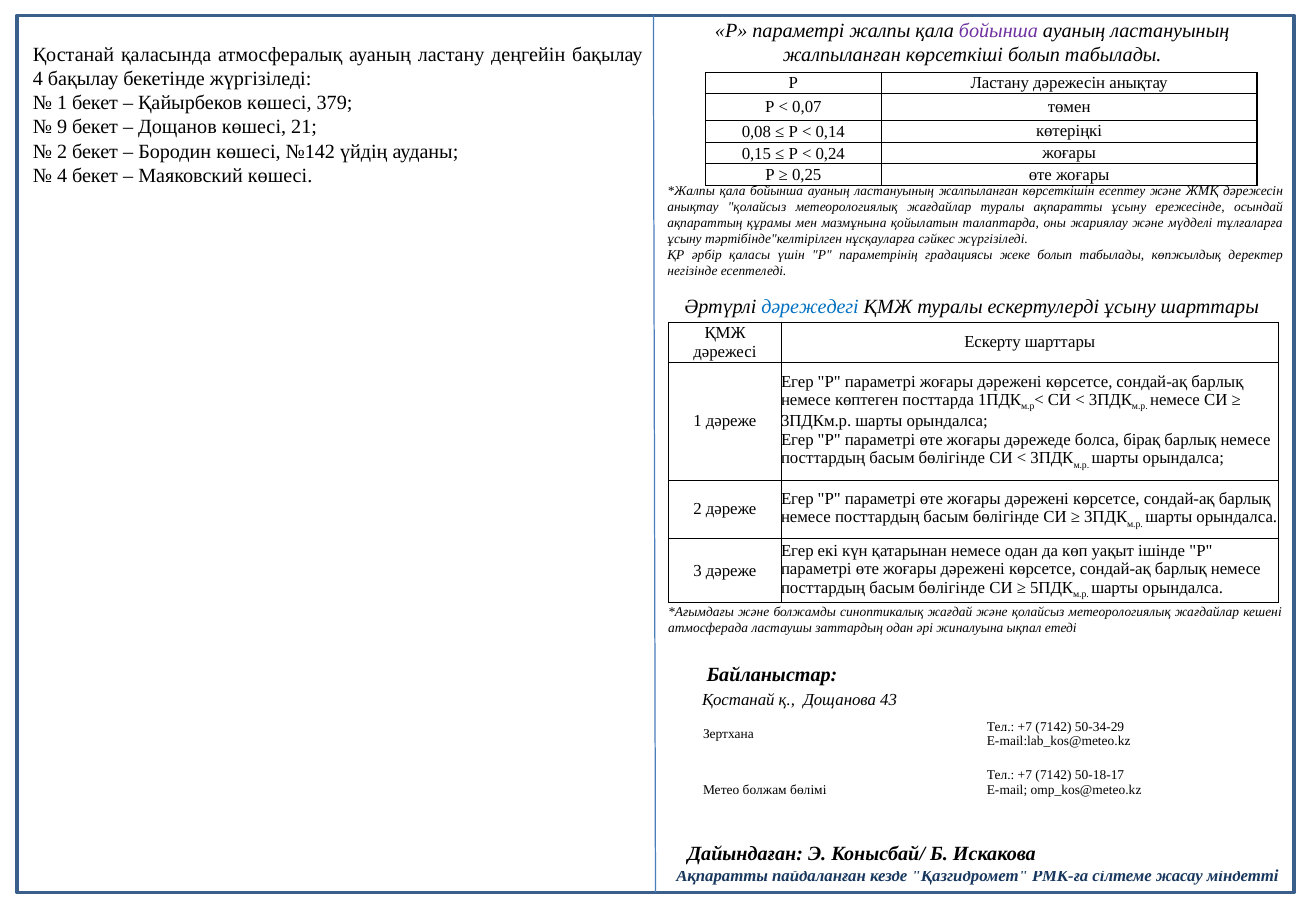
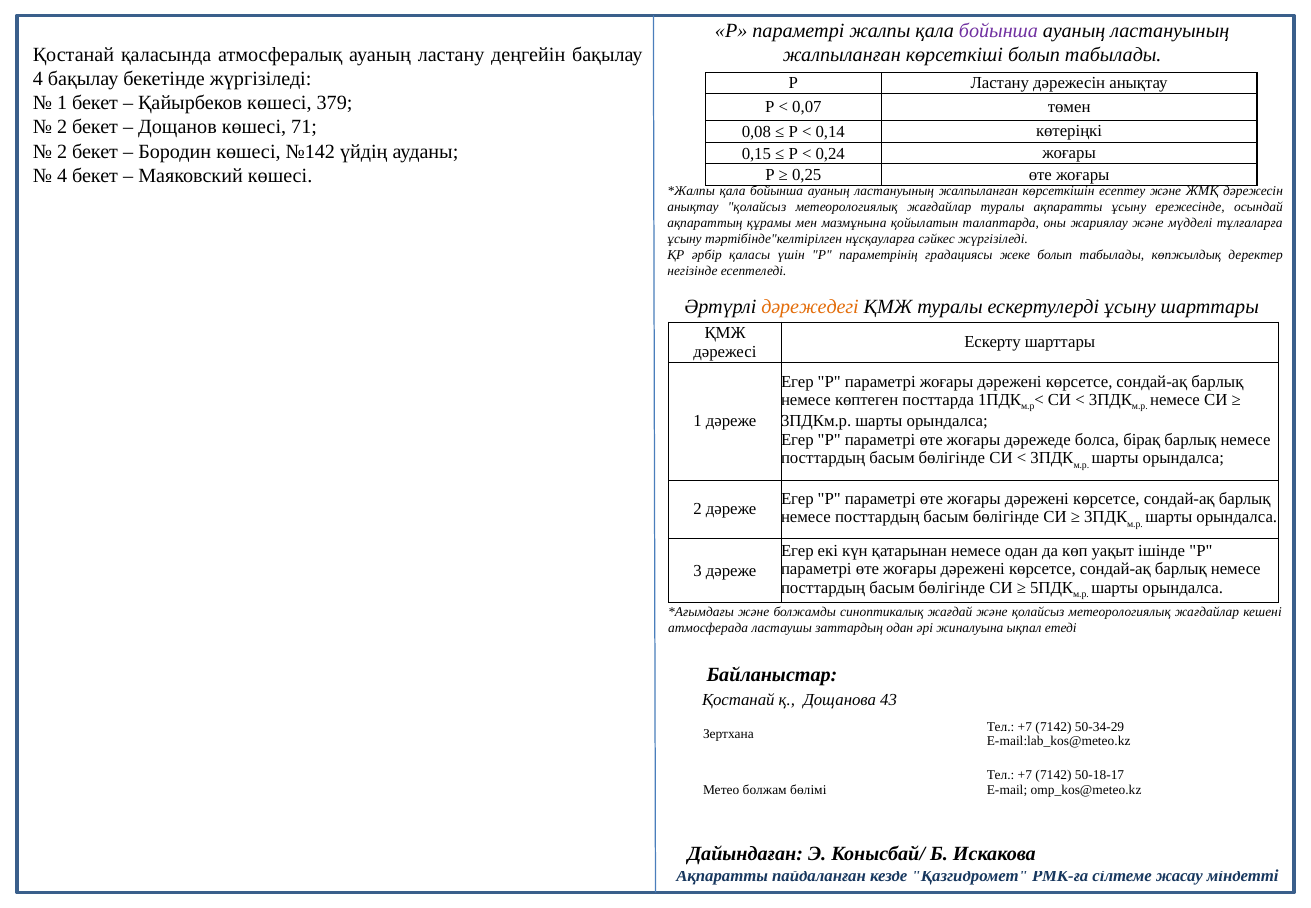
9: 9 -> 2 (62, 127)
21: 21 -> 71 (304, 127)
дәрежедегі colour: blue -> orange (810, 307)
